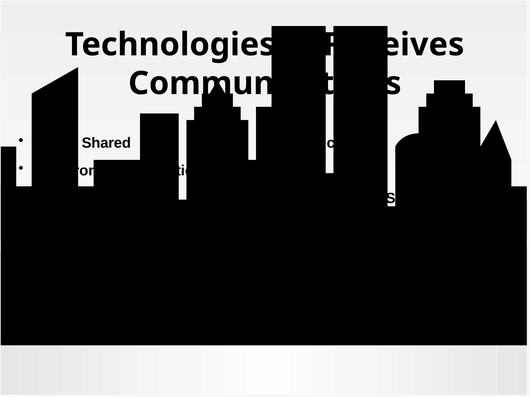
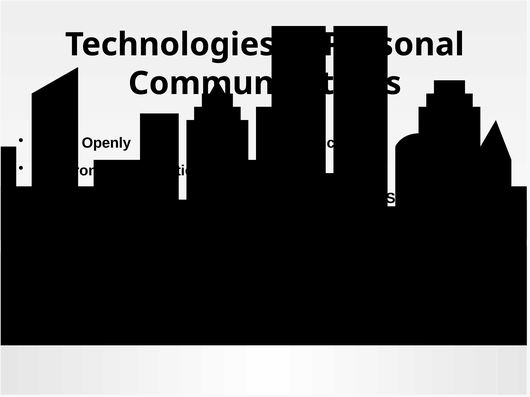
Receives: Receives -> Personal (394, 45)
Email Shared: Shared -> Openly (106, 143)
